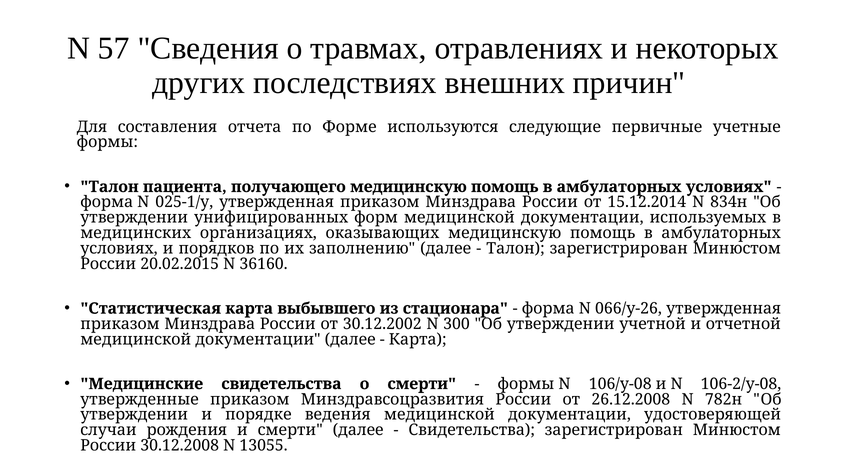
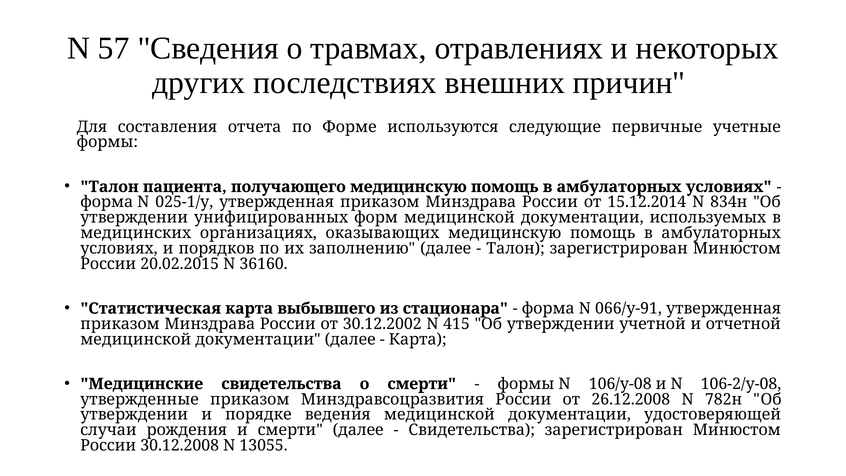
066/у-26: 066/у-26 -> 066/у-91 (629, 308)
300: 300 -> 415 (457, 324)
